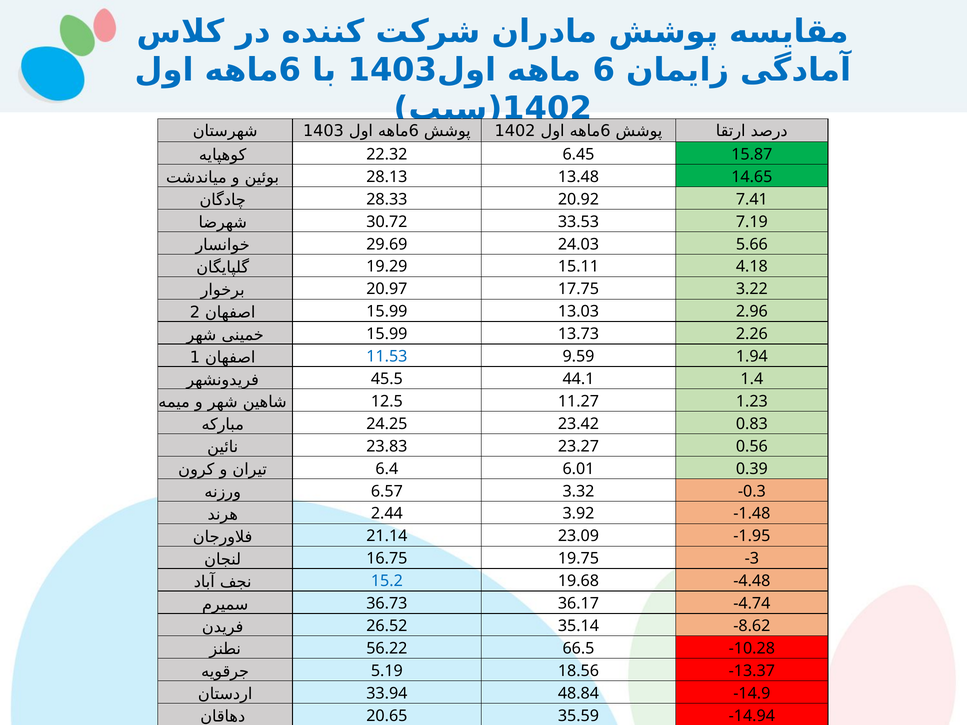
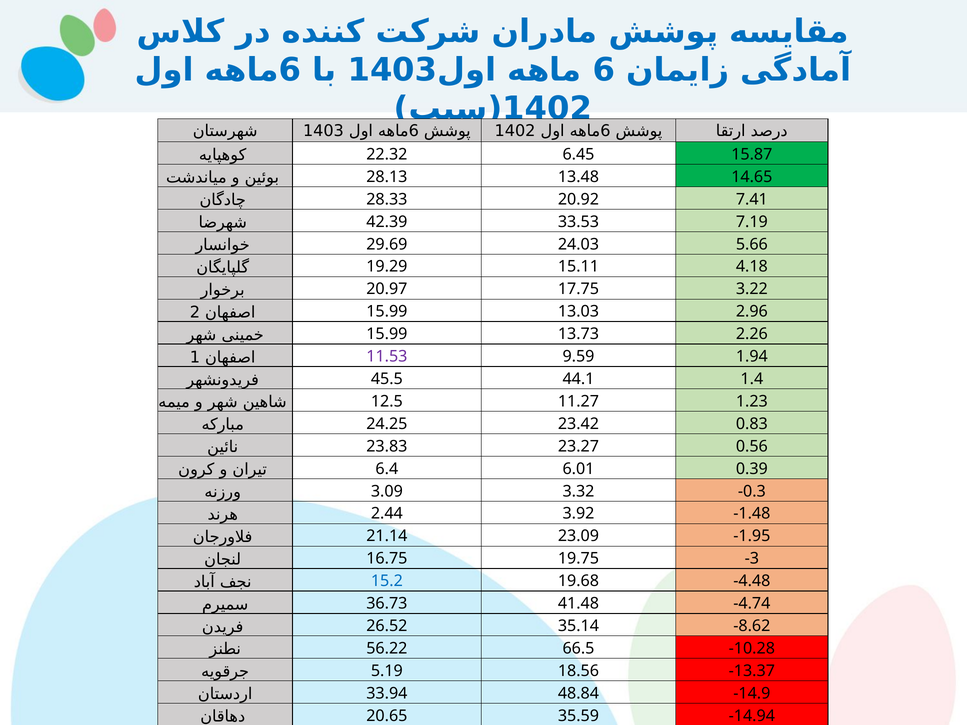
30.72: 30.72 -> 42.39 (387, 222)
11.53 colour: blue -> purple (387, 357)
6.57: 6.57 -> 3.09 (387, 491)
36.17: 36.17 -> 41.48 (578, 604)
